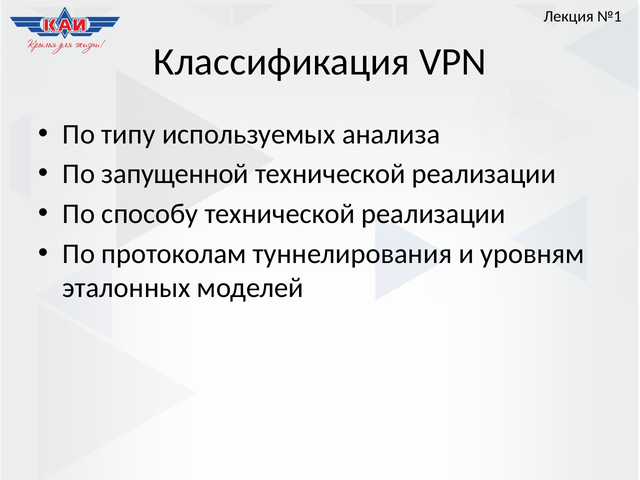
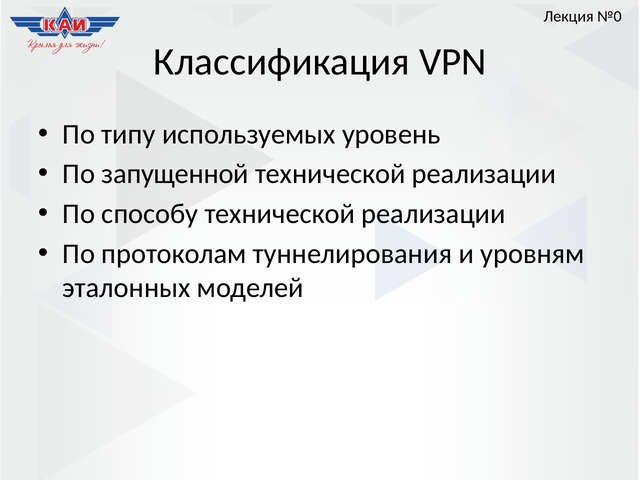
№1: №1 -> №0 (609, 16)
анализа: анализа -> уровень (391, 134)
